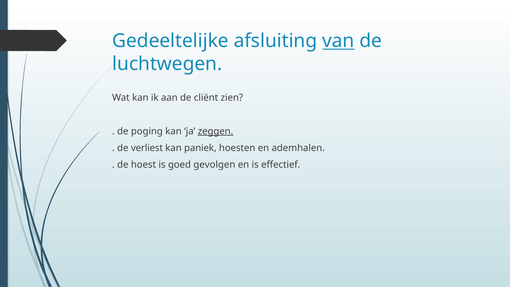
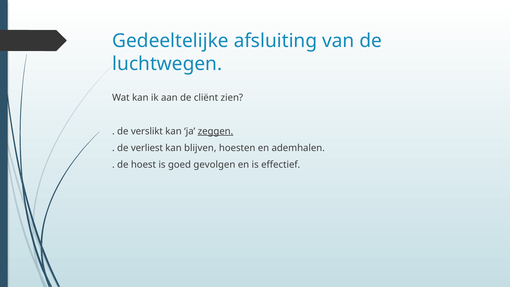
van underline: present -> none (338, 41)
poging: poging -> verslikt (147, 131)
paniek: paniek -> blijven (200, 148)
